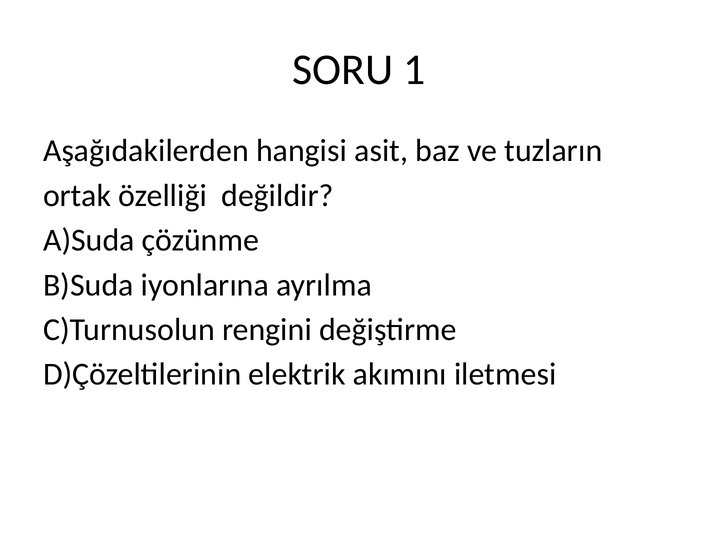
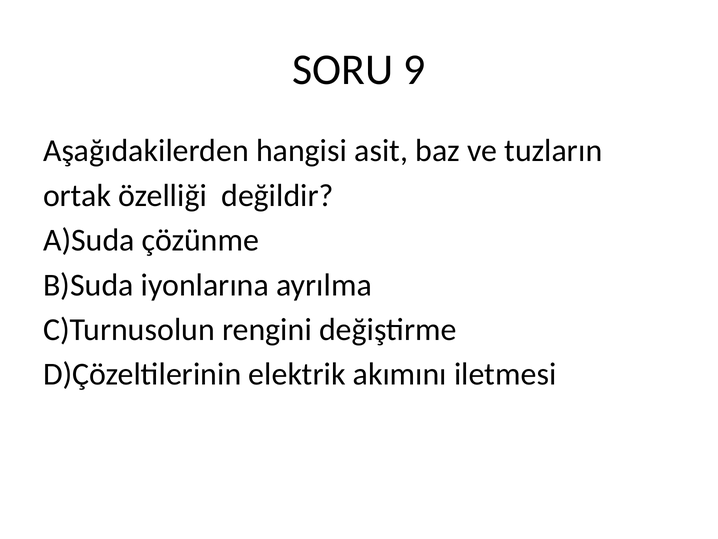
1: 1 -> 9 (414, 70)
